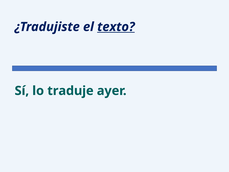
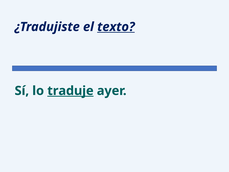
traduje underline: none -> present (70, 91)
